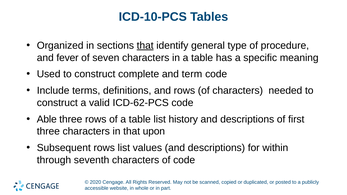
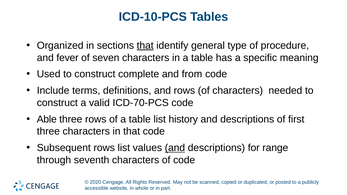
term: term -> from (192, 74)
ICD-62-PCS: ICD-62-PCS -> ICD-70-PCS (141, 103)
that upon: upon -> code (154, 132)
and underline: none -> present (175, 148)
within: within -> range (275, 148)
